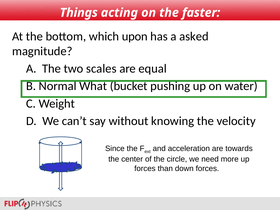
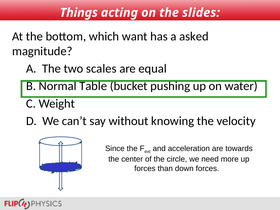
faster: faster -> slides (201, 13)
upon: upon -> want (135, 36)
What: What -> Table (93, 86)
